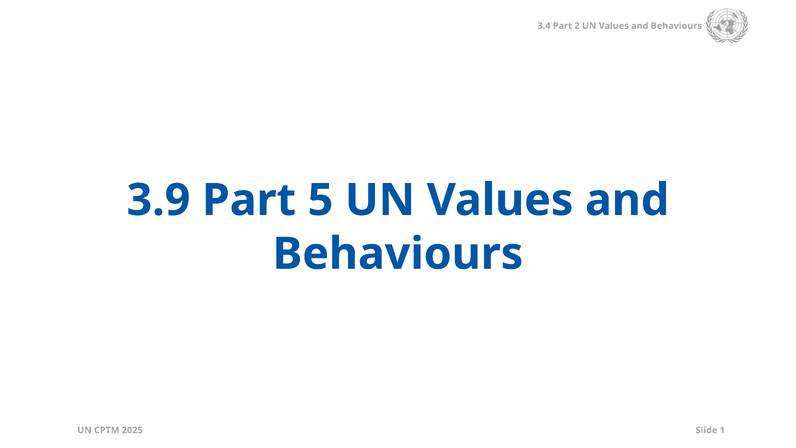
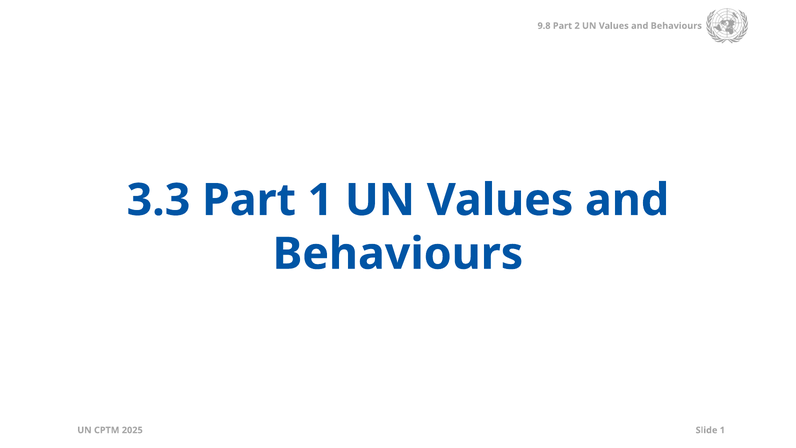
3.4: 3.4 -> 9.8 (544, 26)
3.9: 3.9 -> 3.3 (158, 200)
Part 5: 5 -> 1 (320, 200)
